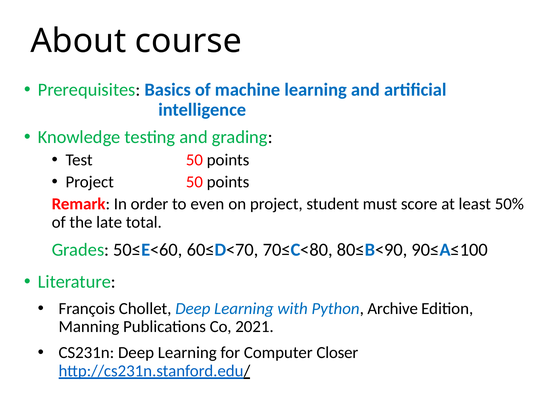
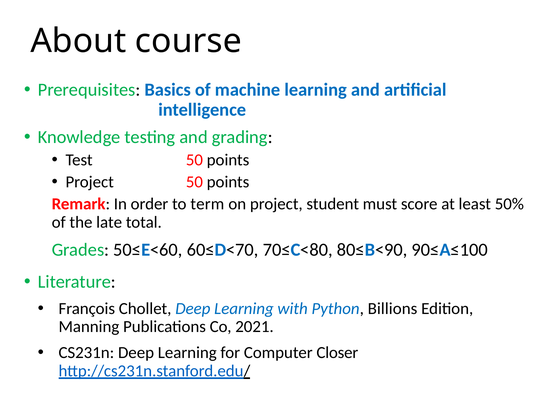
even: even -> term (207, 204)
Archive: Archive -> Billions (393, 309)
